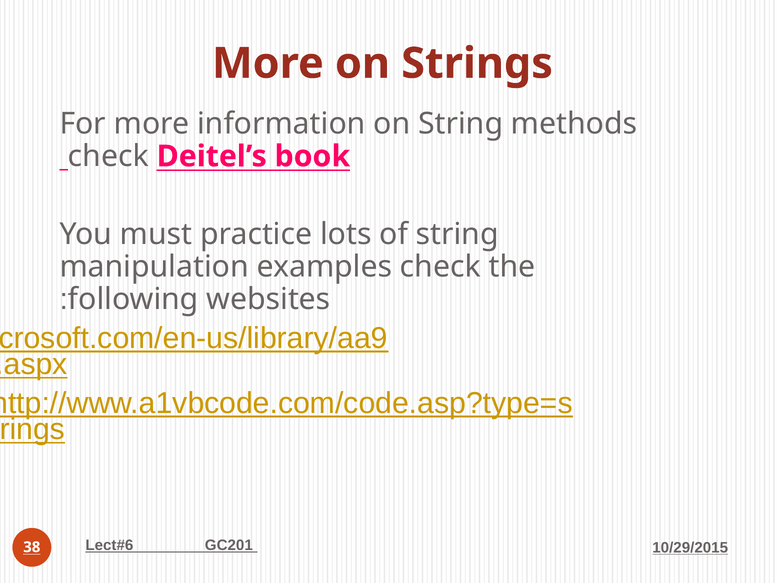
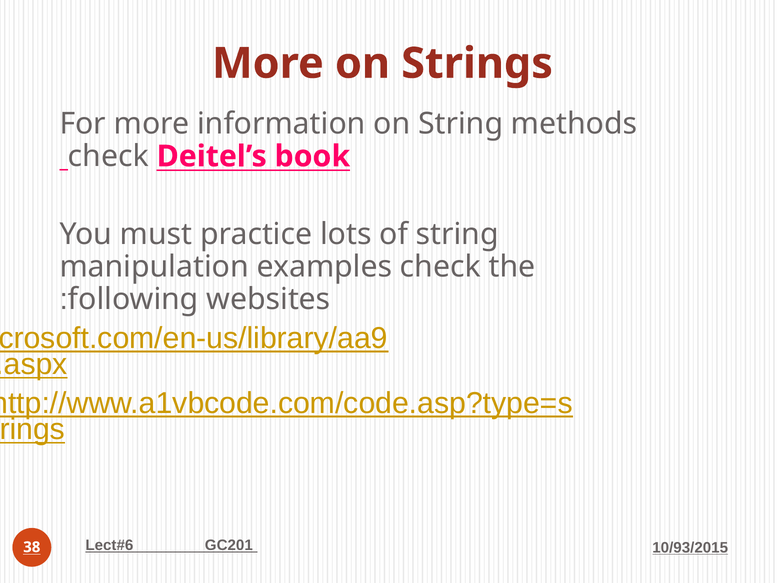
10/29/2015: 10/29/2015 -> 10/93/2015 (690, 548)
